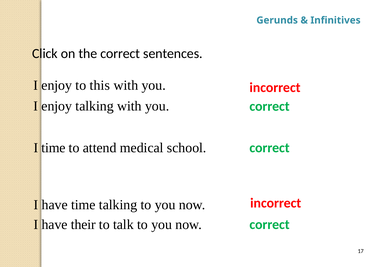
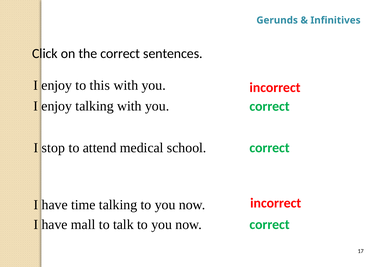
I time: time -> stop (53, 148)
their: their -> mall (83, 224)
